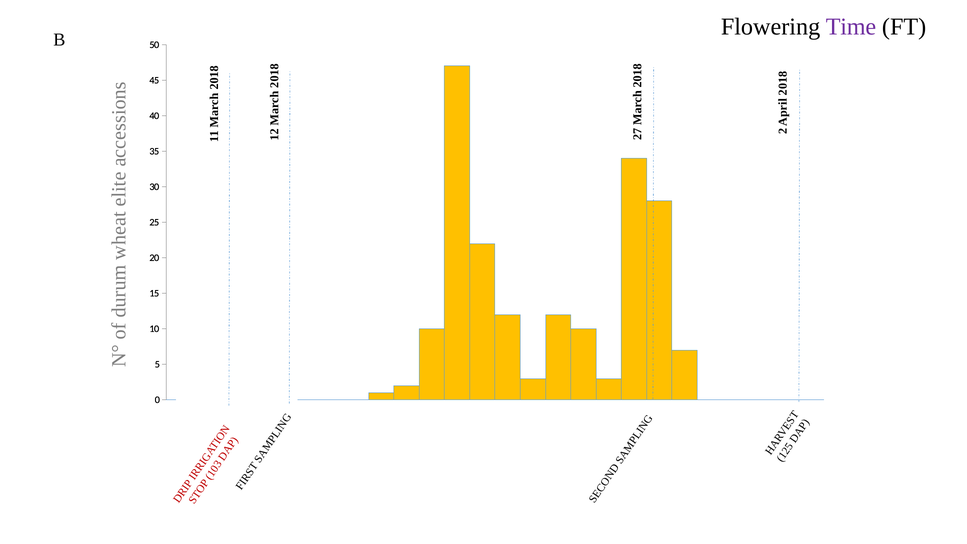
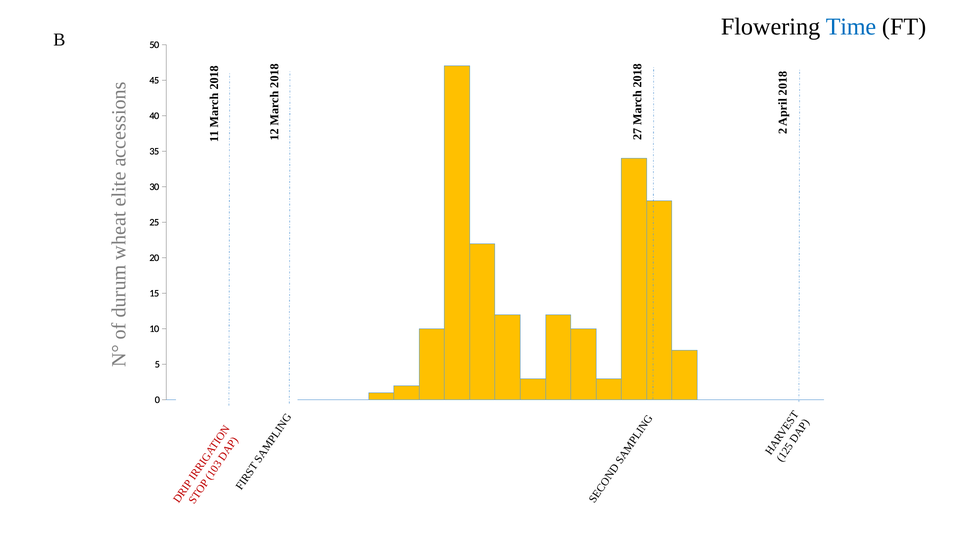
Time colour: purple -> blue (851, 27)
